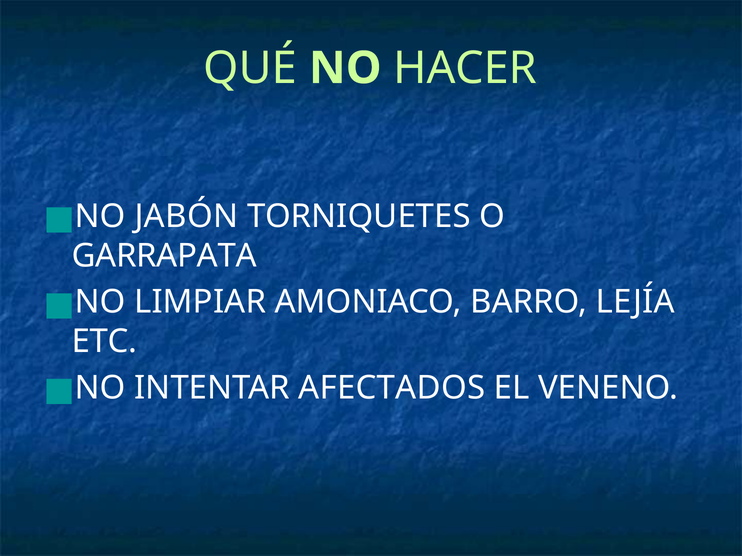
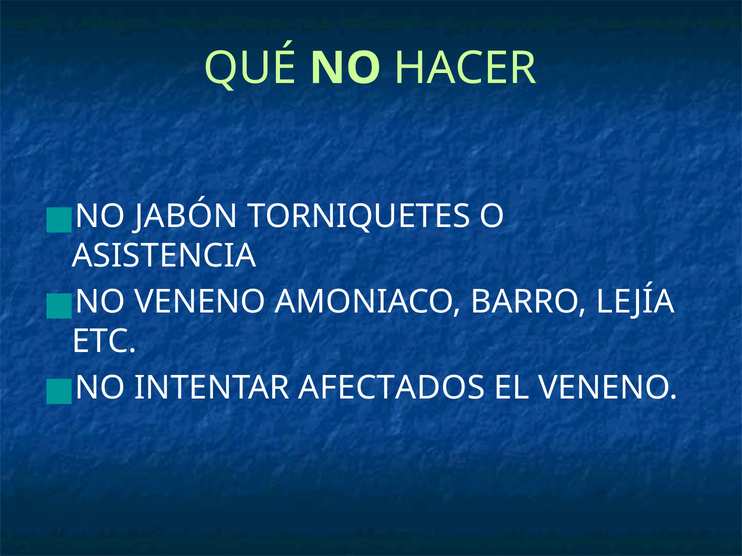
GARRAPATA: GARRAPATA -> ASISTENCIA (164, 256)
NO LIMPIAR: LIMPIAR -> VENENO (200, 302)
